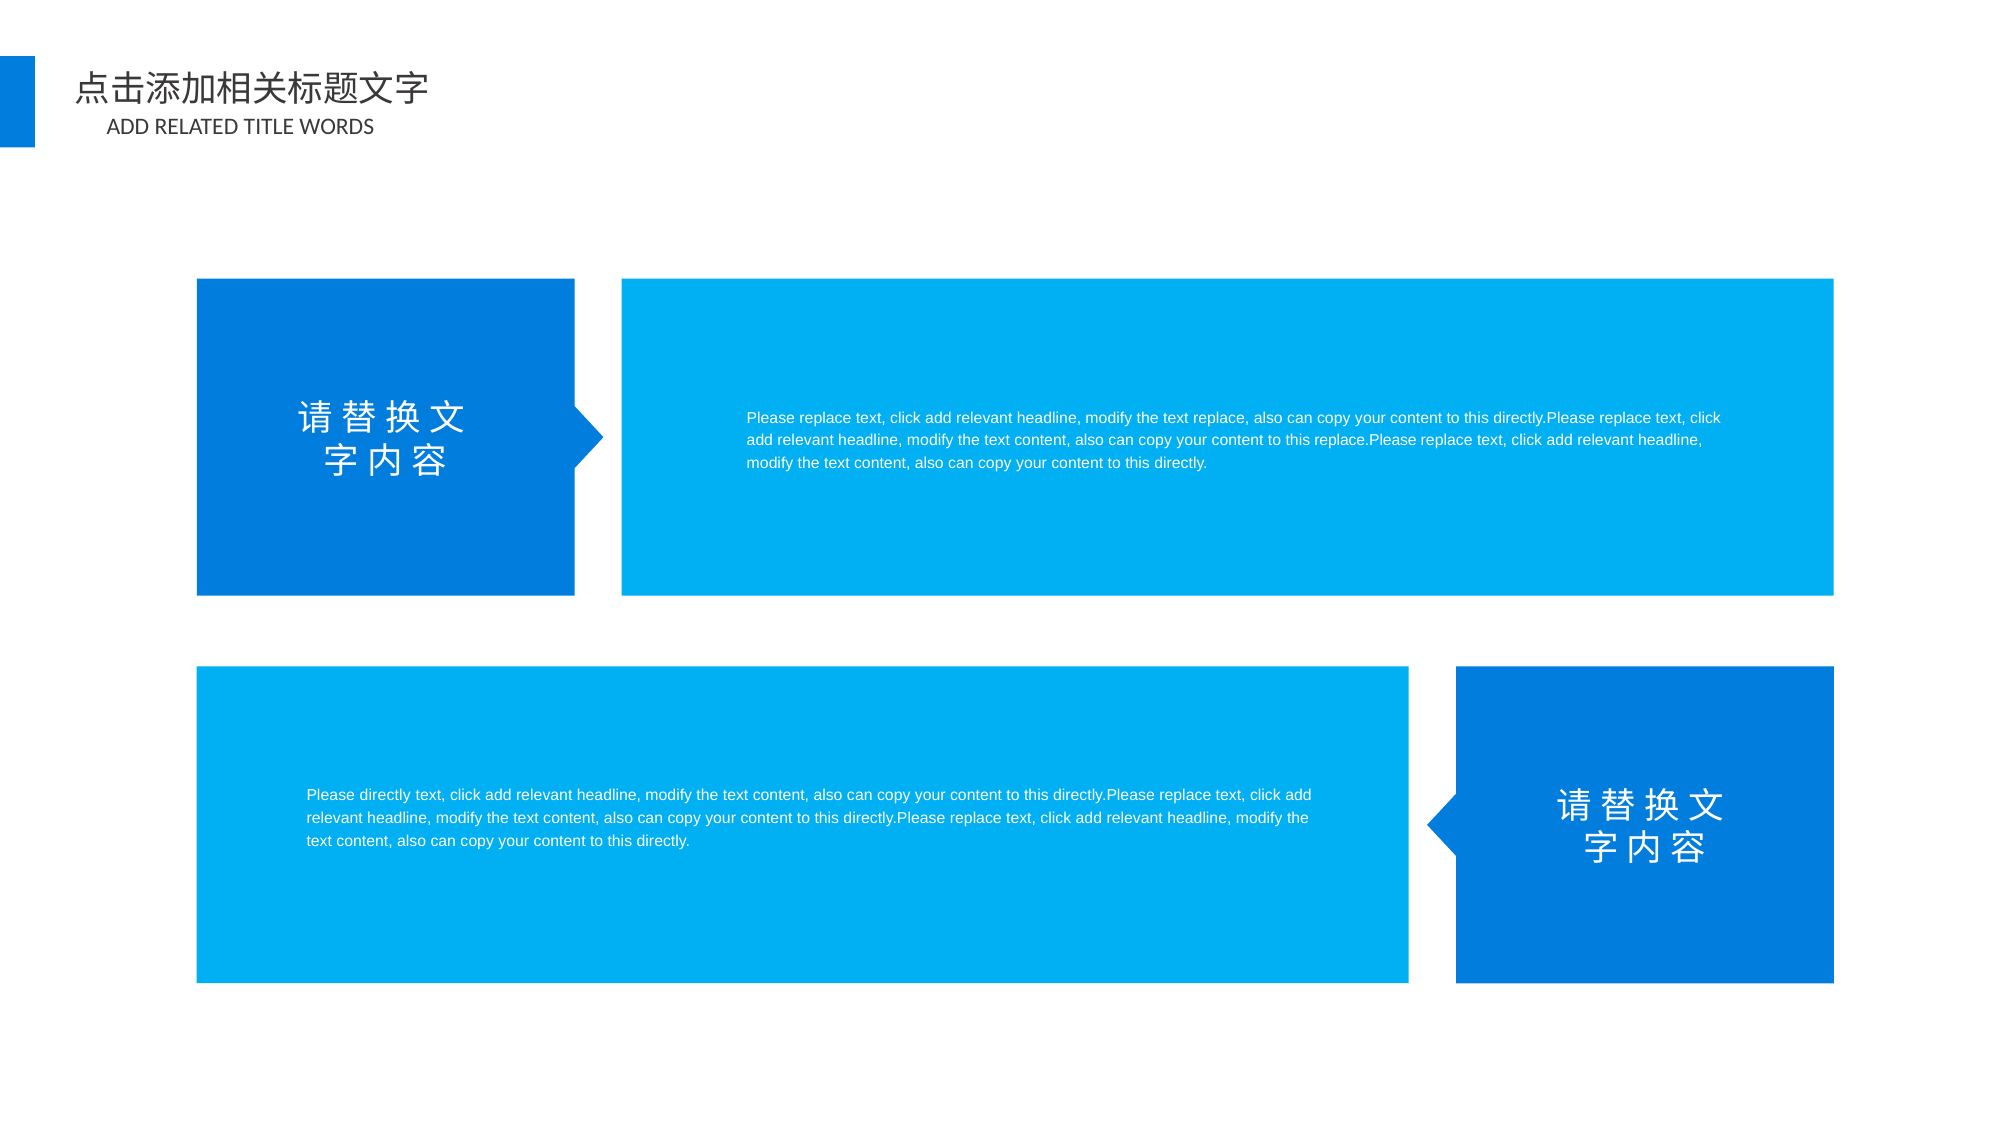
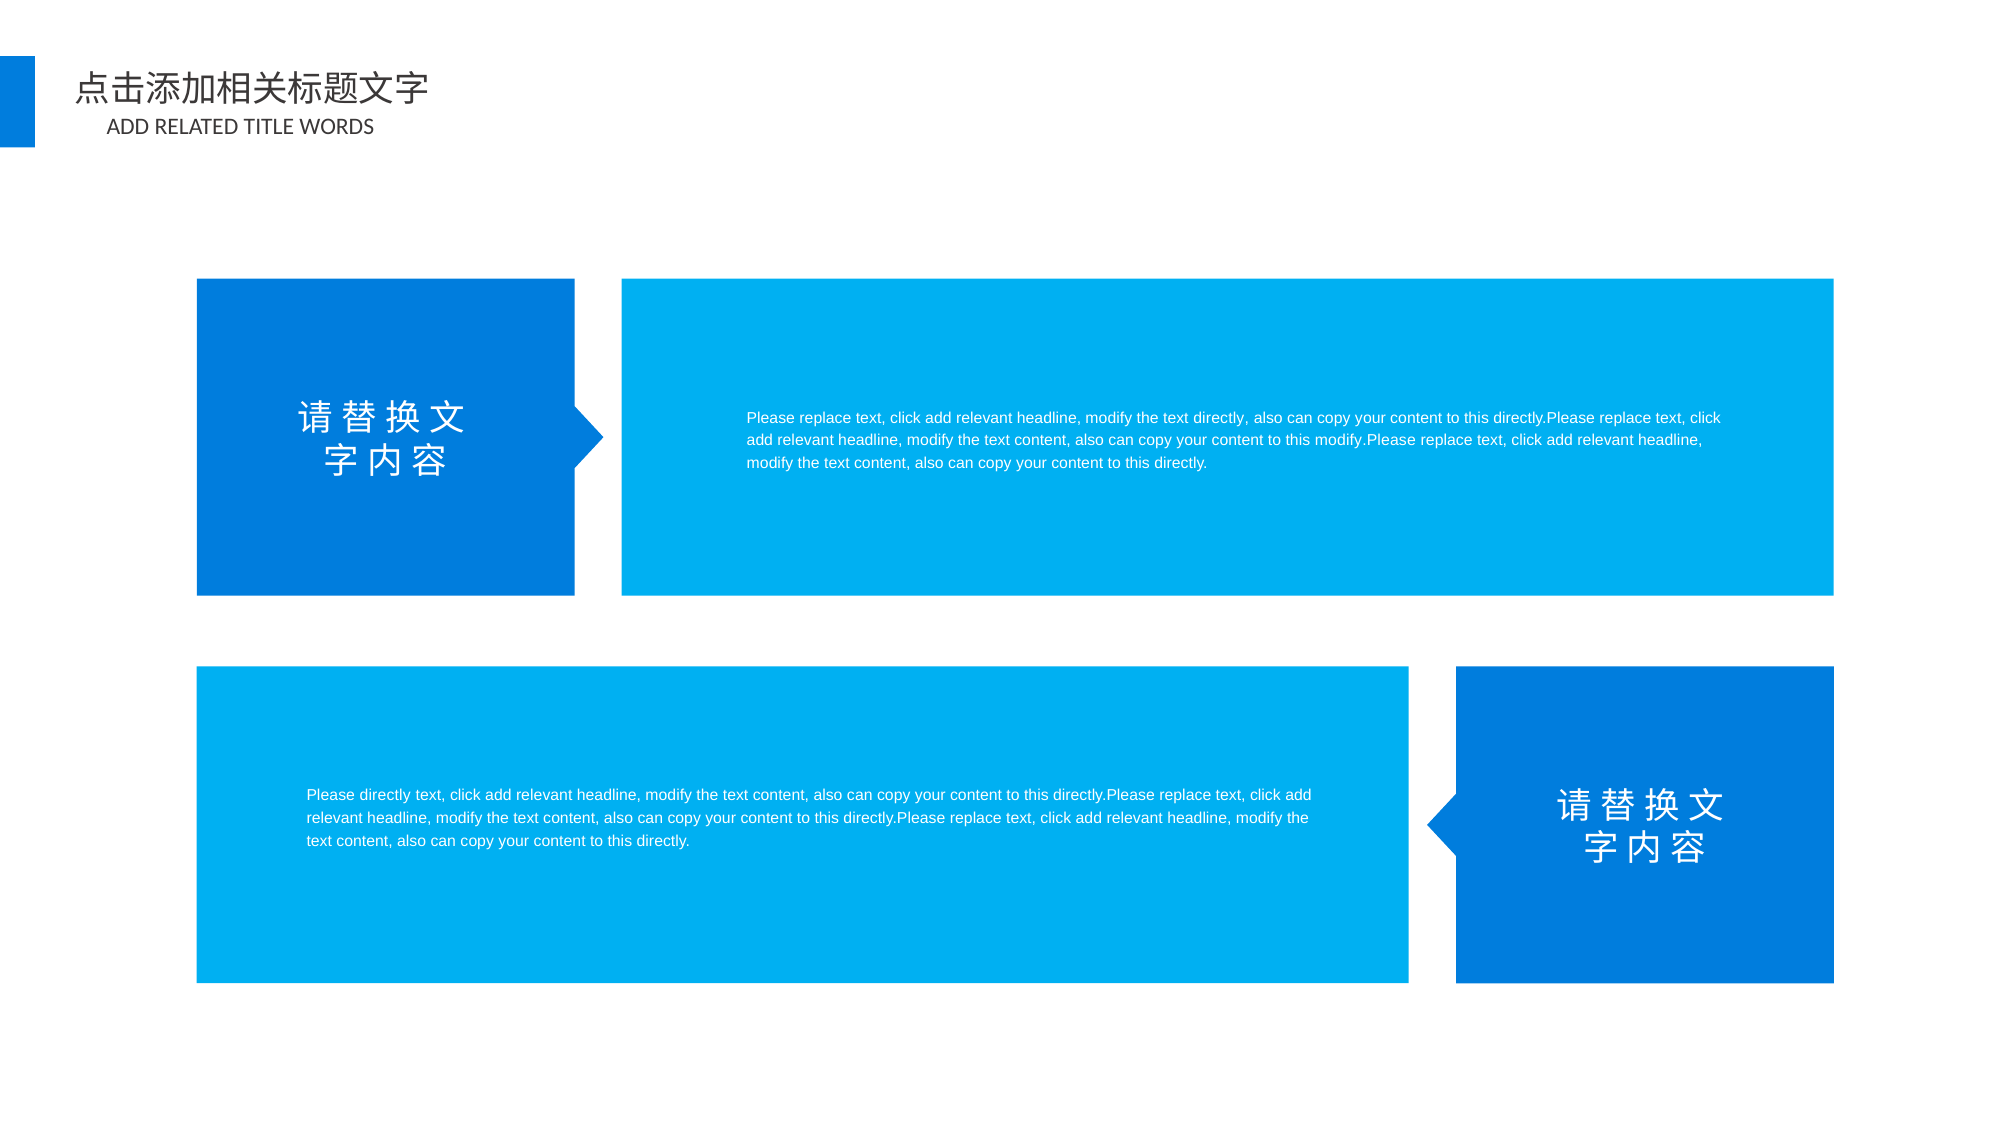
text replace: replace -> directly (1221, 418)
replace.Please: replace.Please -> modify.Please (1365, 441)
